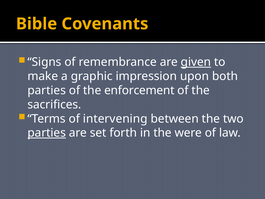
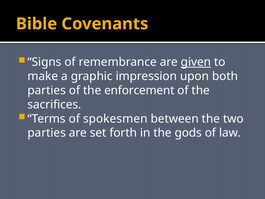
intervening: intervening -> spokesmen (115, 119)
parties underline: present -> none (47, 133)
were: were -> gods (188, 133)
